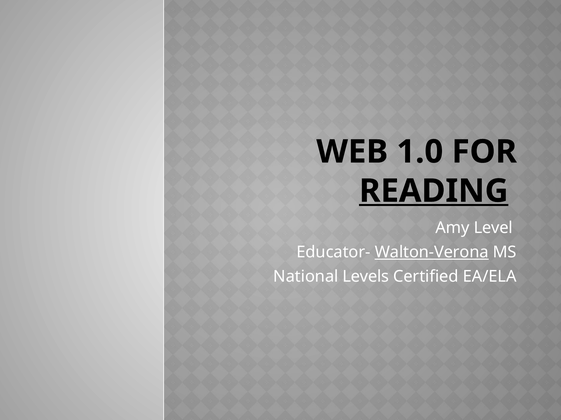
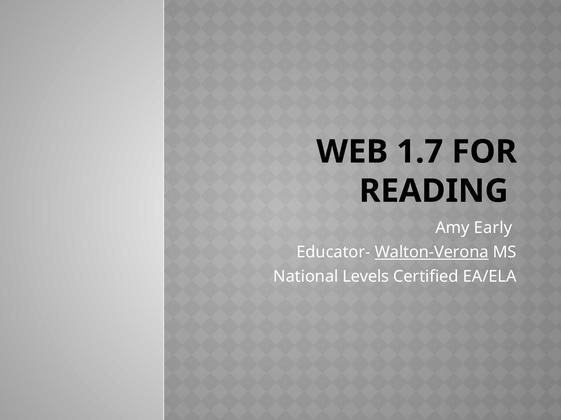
1.0: 1.0 -> 1.7 (420, 152)
READING underline: present -> none (434, 191)
Level: Level -> Early (493, 228)
